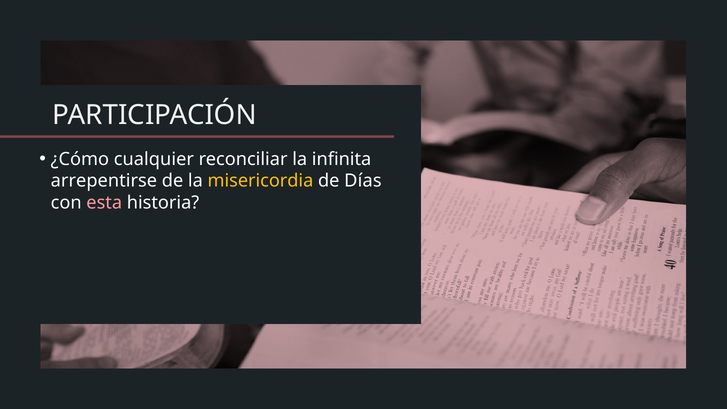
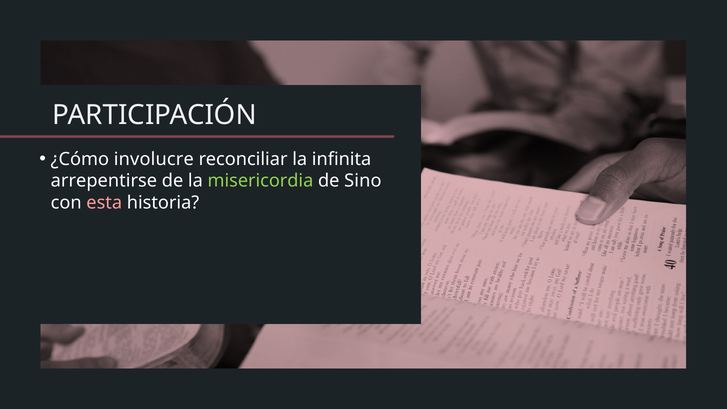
cualquier: cualquier -> involucre (154, 159)
misericordia colour: yellow -> light green (260, 181)
Días: Días -> Sino (363, 181)
